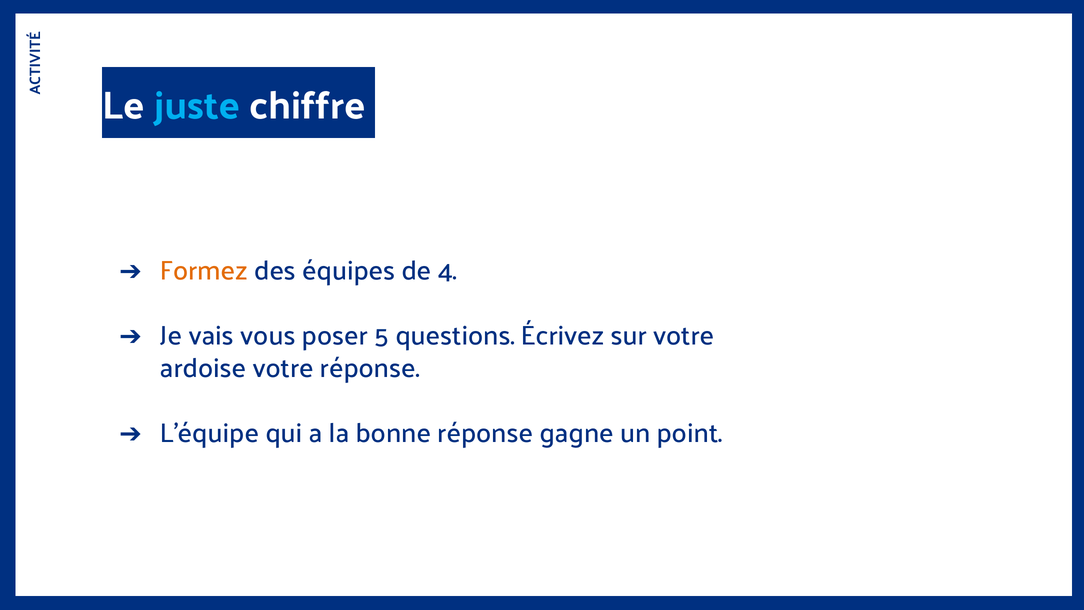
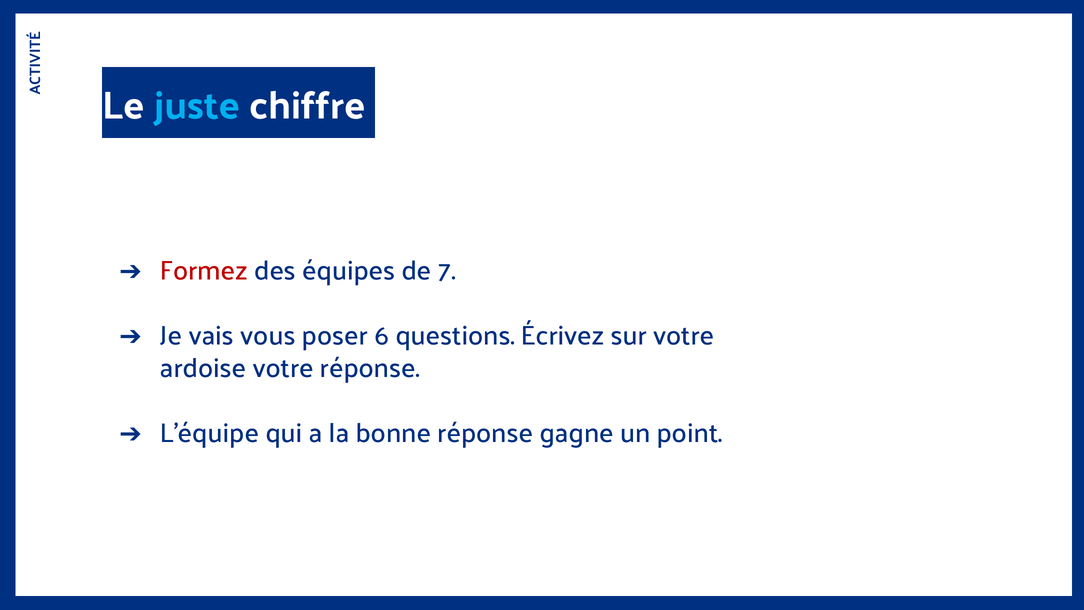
Formez colour: orange -> red (204, 271)
4: 4 -> 7 (447, 271)
5: 5 -> 6 (382, 336)
